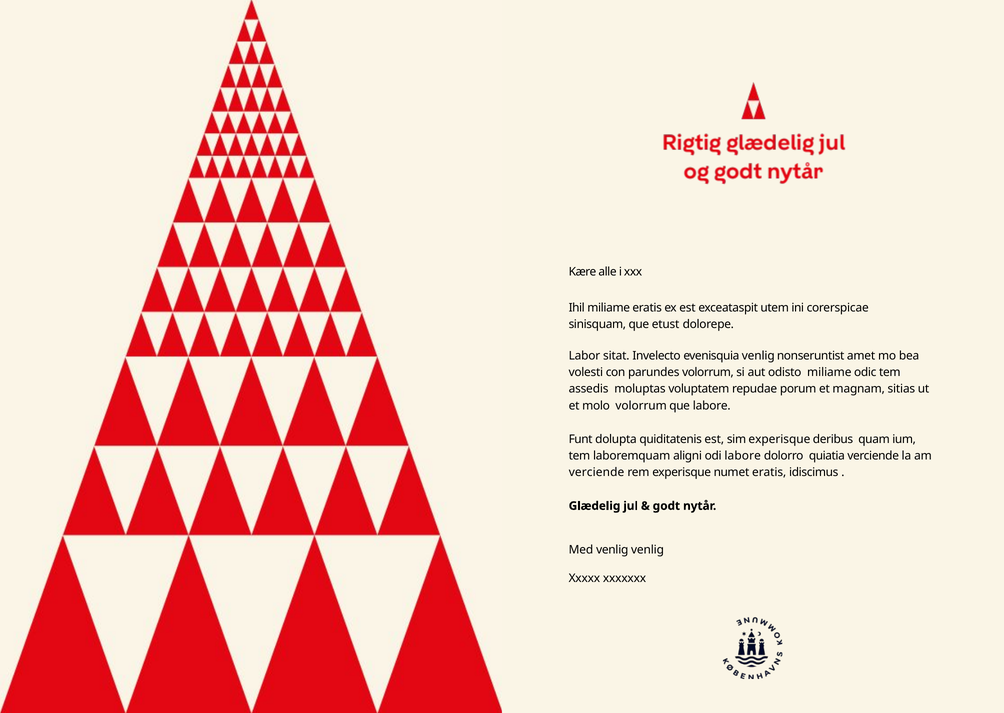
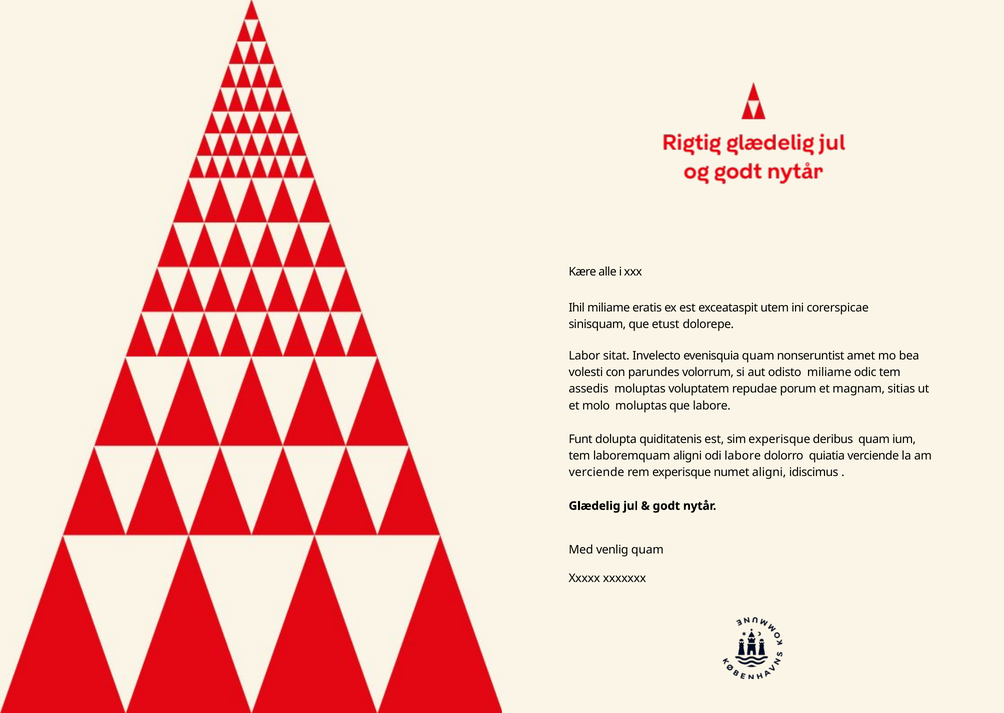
evenisquia venlig: venlig -> quam (758, 355)
molo volorrum: volorrum -> moluptas (641, 405)
numet eratis: eratis -> aligni (769, 472)
venlig venlig: venlig -> quam (647, 550)
